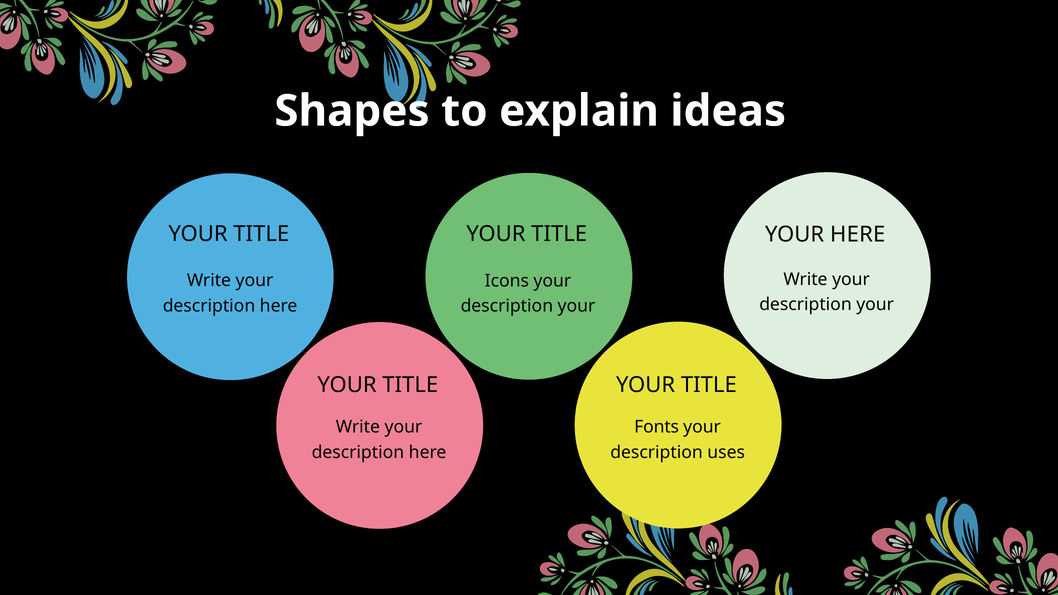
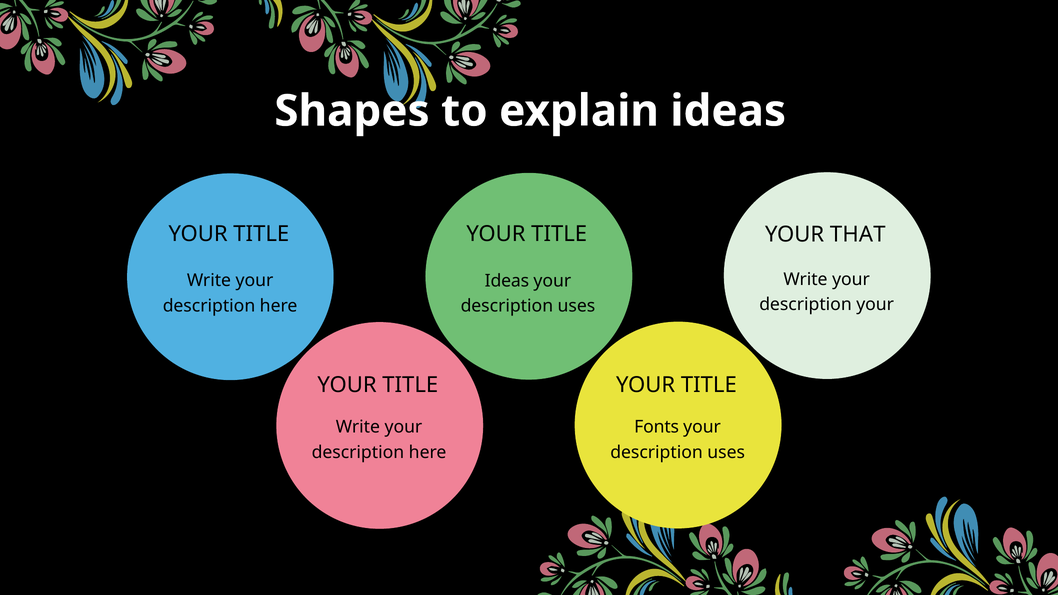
YOUR HERE: HERE -> THAT (858, 234)
Icons: Icons -> Ideas (507, 281)
your: your -> uses (576, 306)
